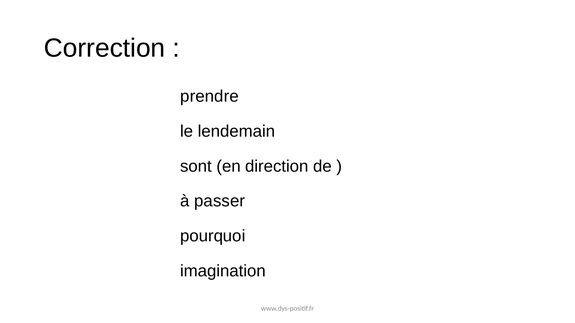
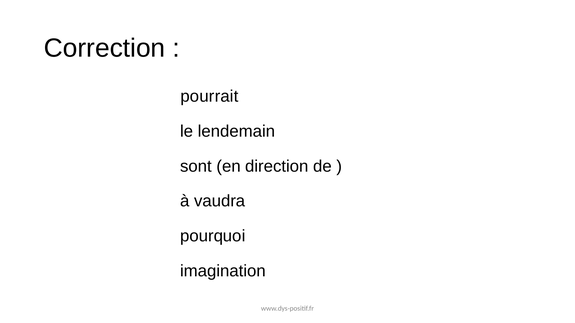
prendre: prendre -> pourrait (209, 96)
passer: passer -> vaudra (220, 201)
